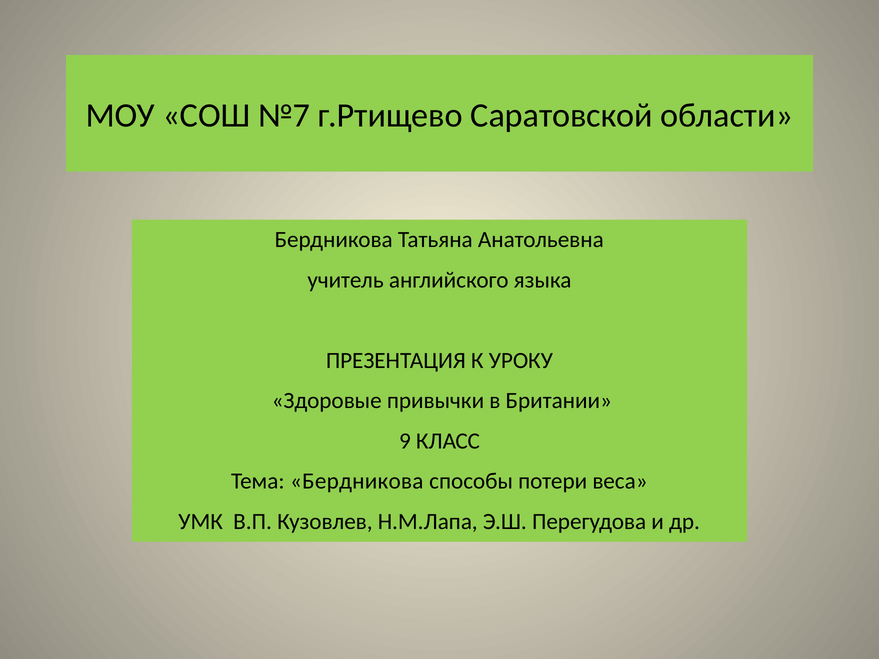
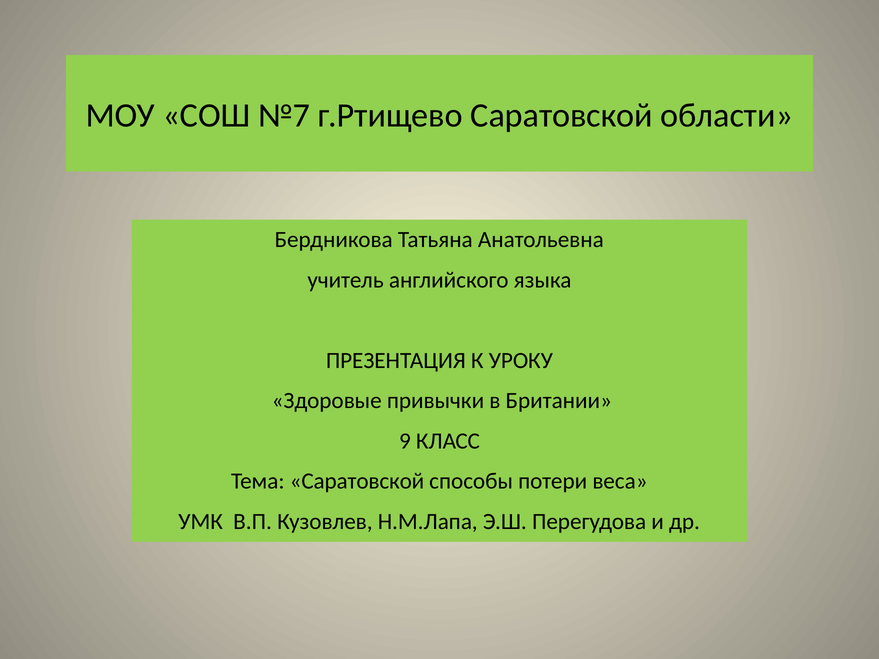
Тема Бердникова: Бердникова -> Саратовской (357, 481)
